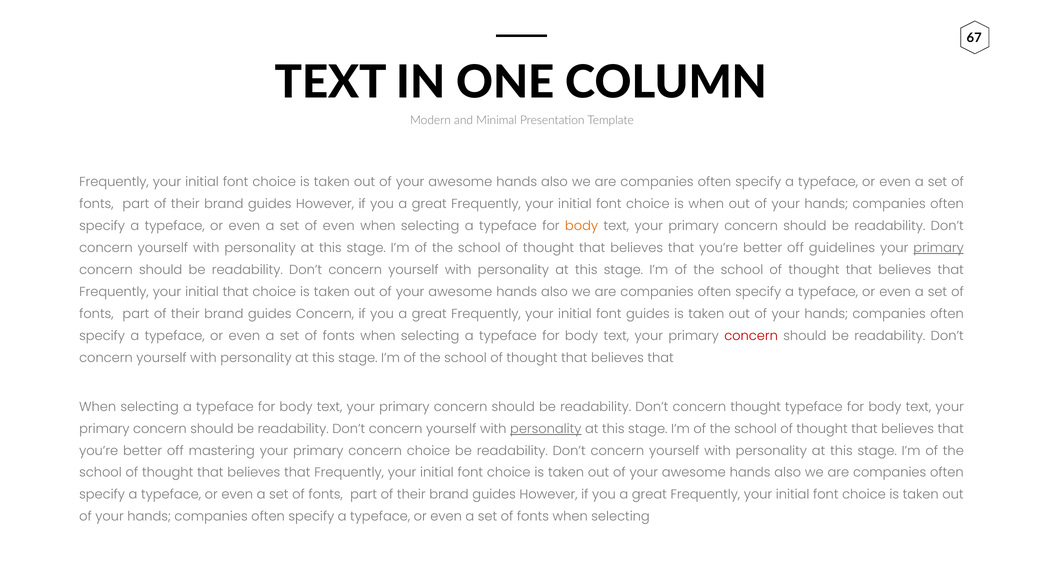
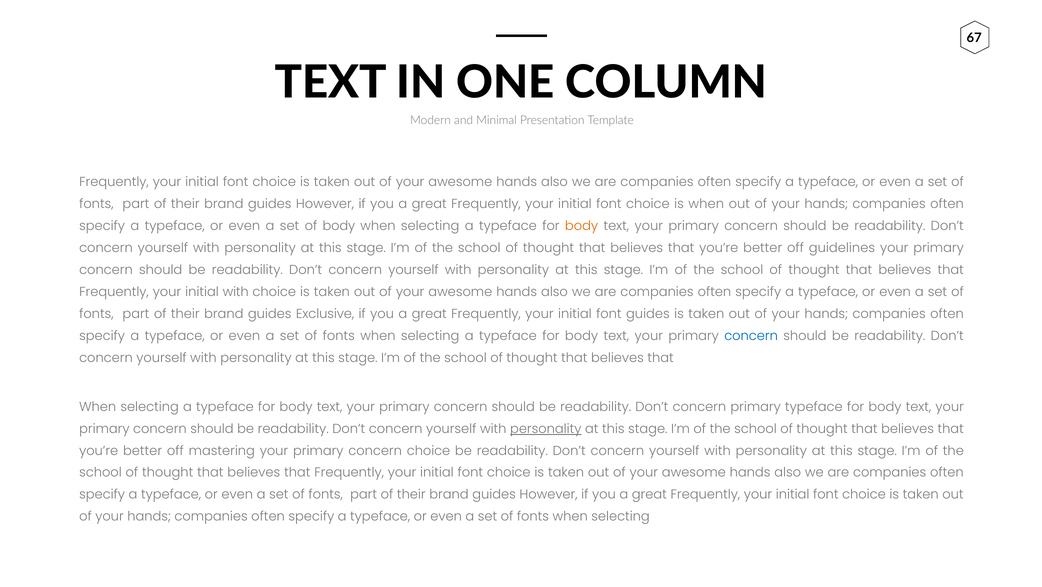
of even: even -> body (339, 226)
primary underline: present -> none (939, 248)
initial that: that -> with (236, 291)
guides Concern: Concern -> Exclusive (325, 313)
concern colour: red -> blue (751, 335)
concern thought: thought -> primary (756, 406)
